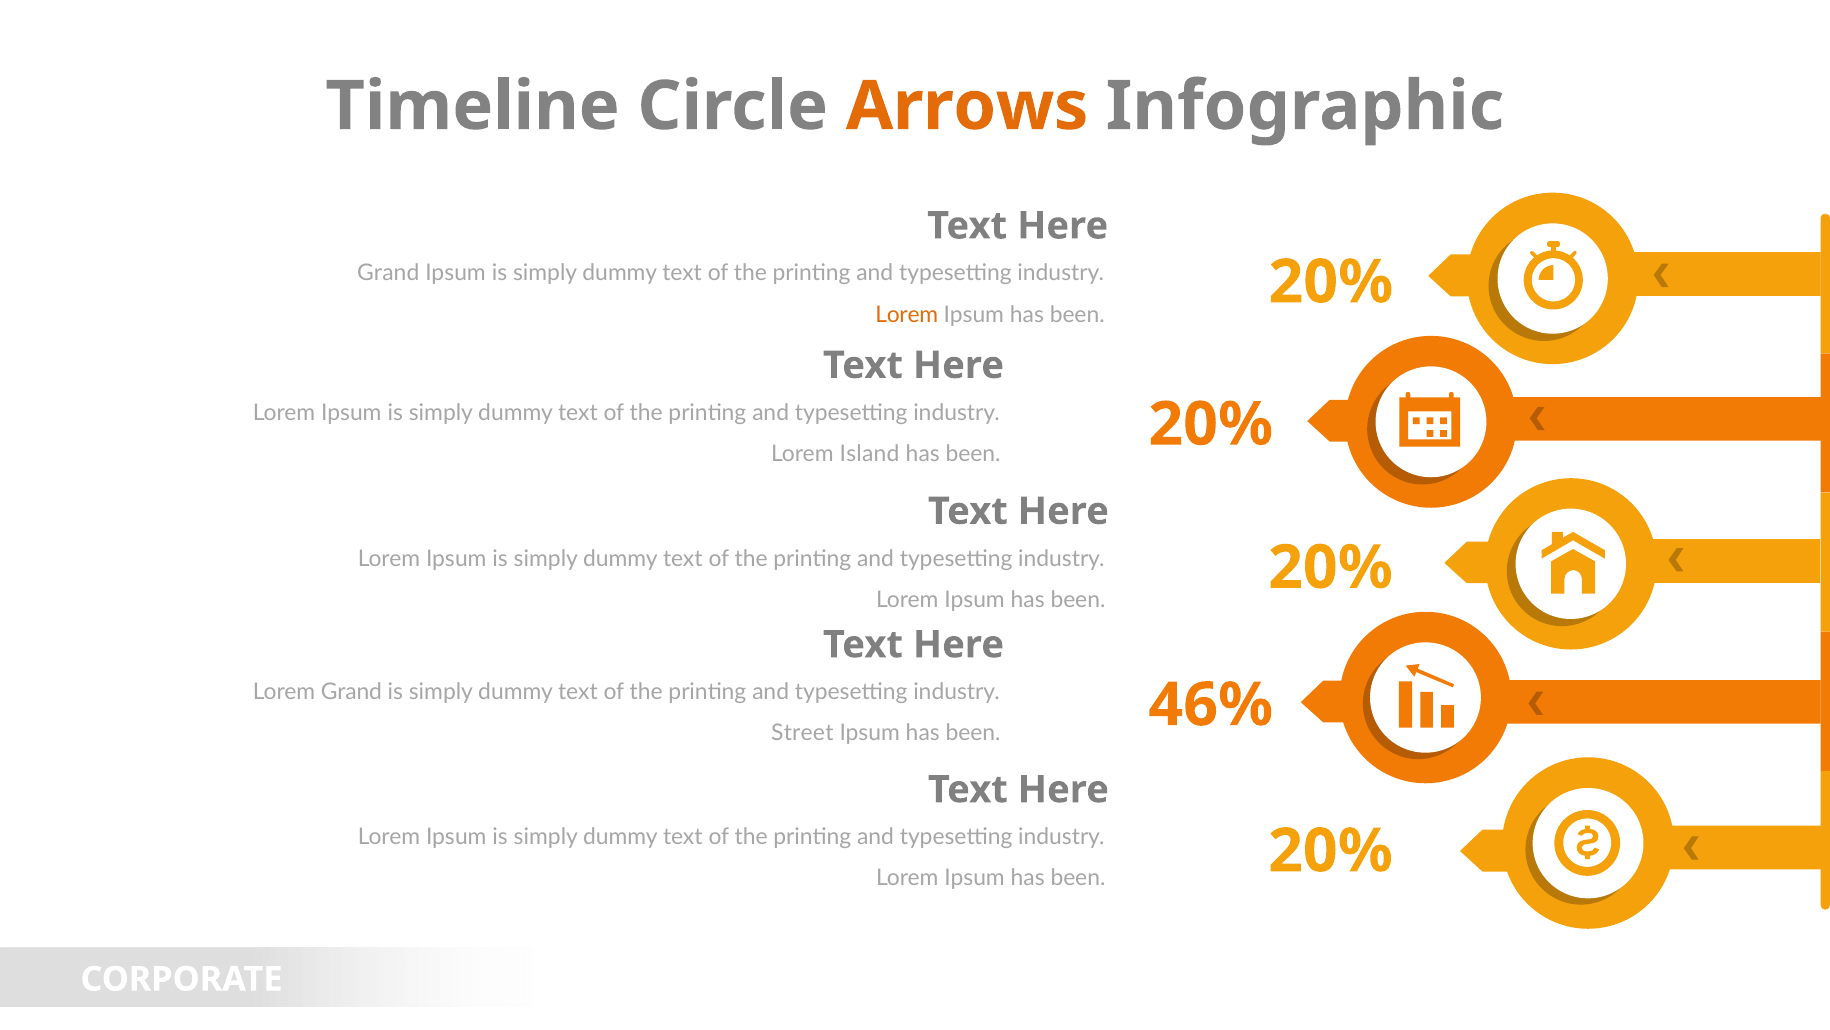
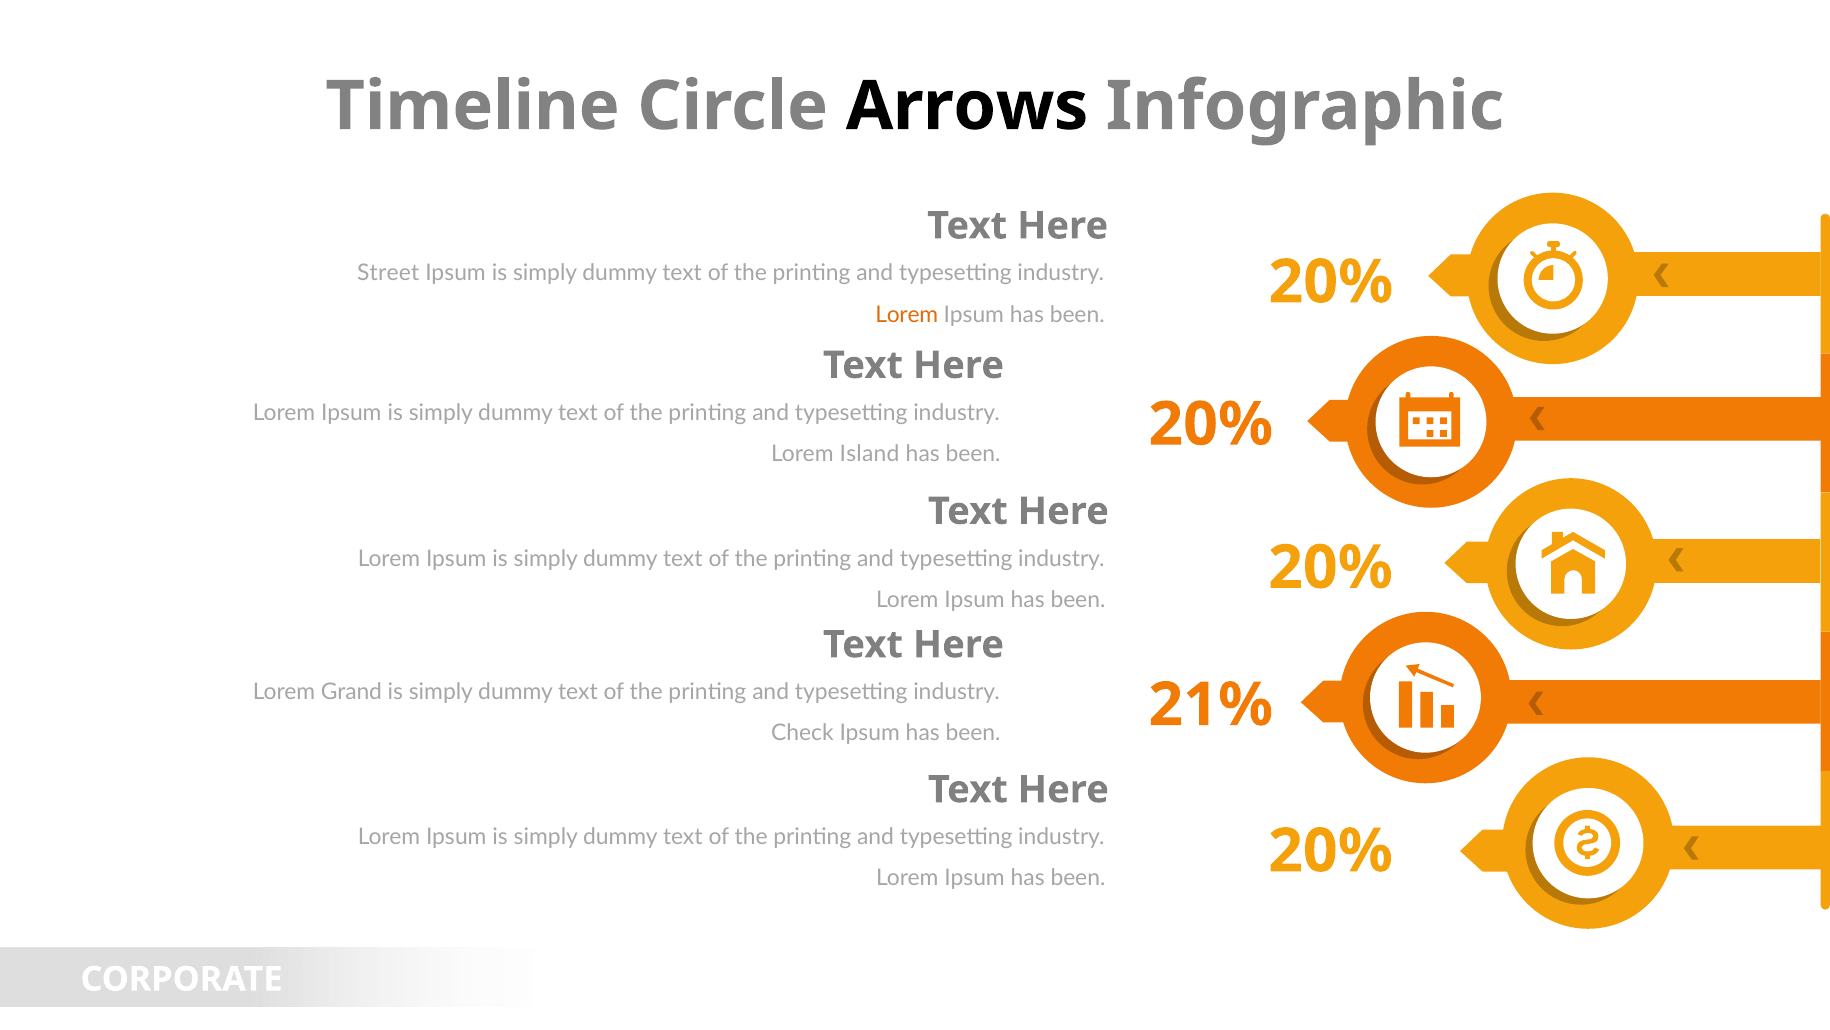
Arrows colour: orange -> black (967, 106)
Grand: Grand -> Street (388, 273)
46%: 46% -> 21% (1211, 705)
Street: Street -> Check (802, 733)
